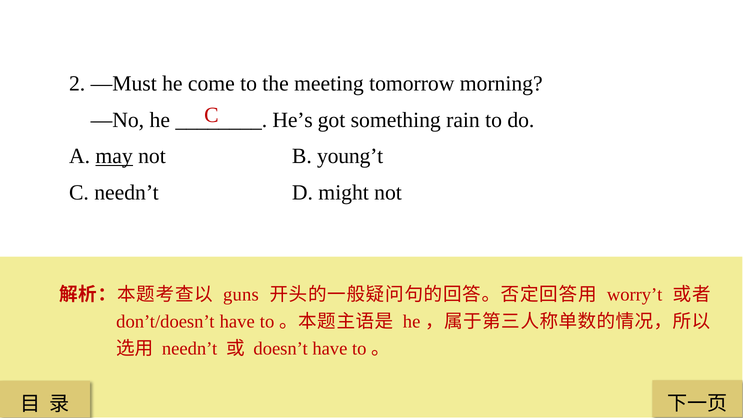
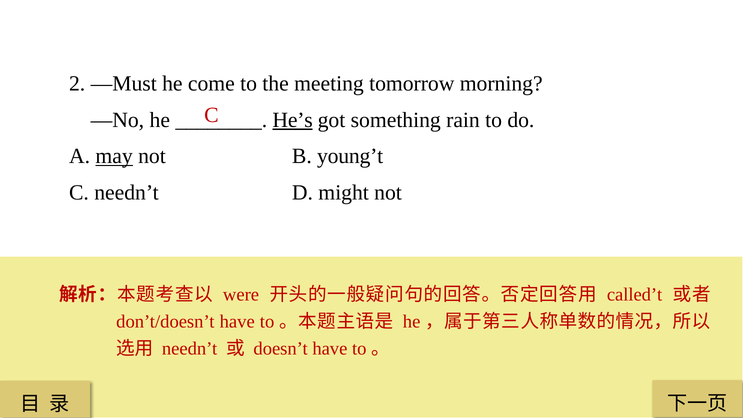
He’s underline: none -> present (293, 120)
guns: guns -> were (241, 295)
worry’t: worry’t -> called’t (635, 295)
